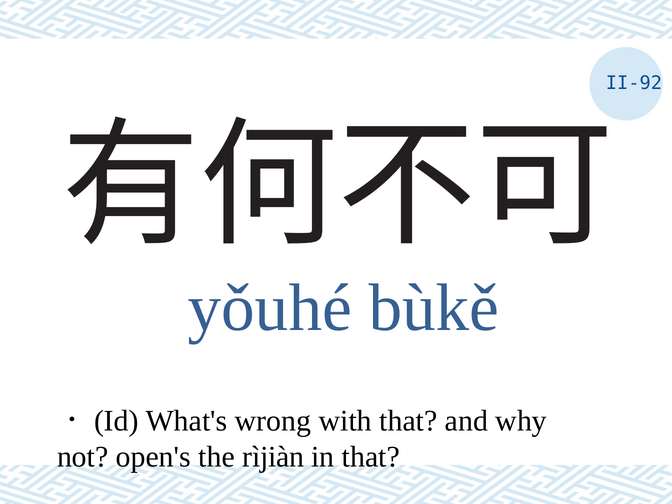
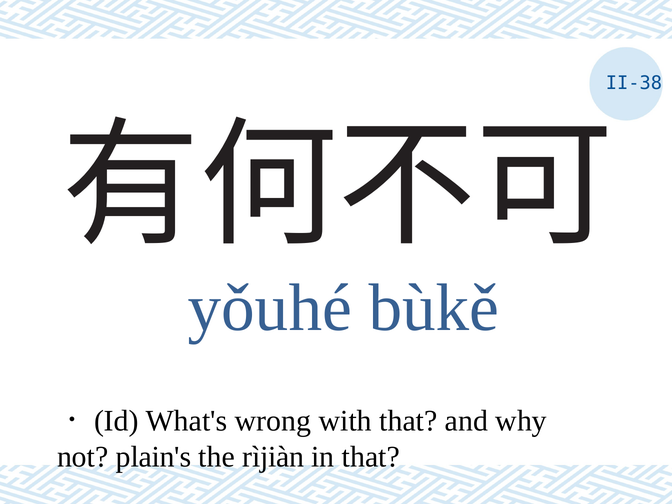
II-92: II-92 -> II-38 (634, 83)
open's: open's -> plain's (154, 457)
